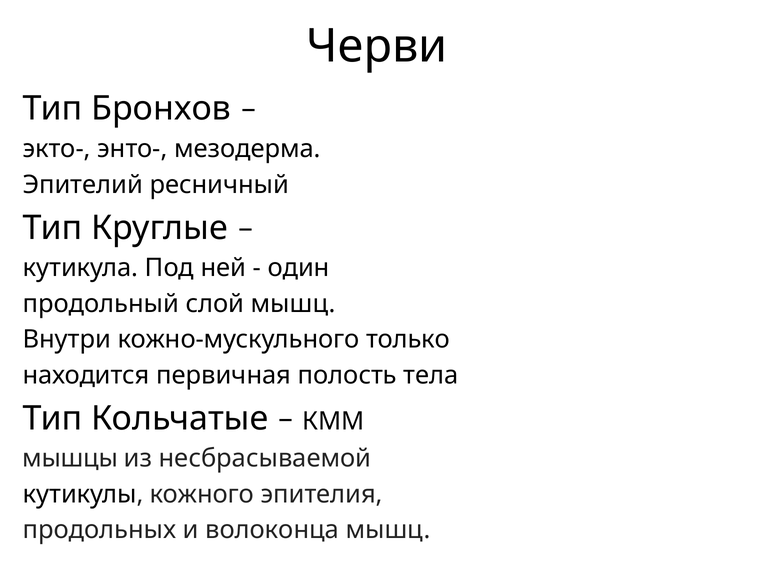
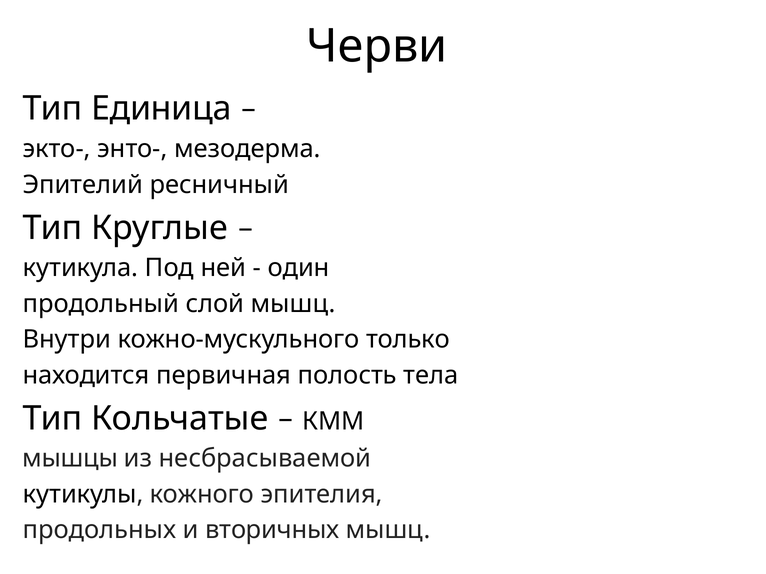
Бронхов: Бронхов -> Единица (161, 109)
волоконца: волоконца -> вторичных (272, 530)
